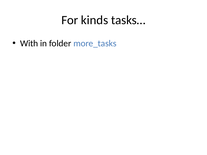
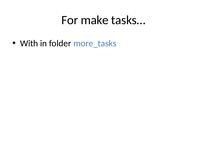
kinds: kinds -> make (95, 20)
